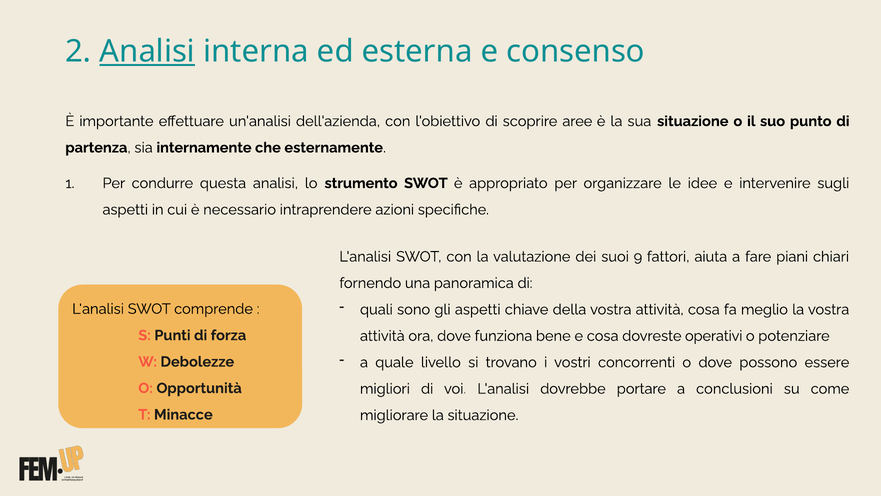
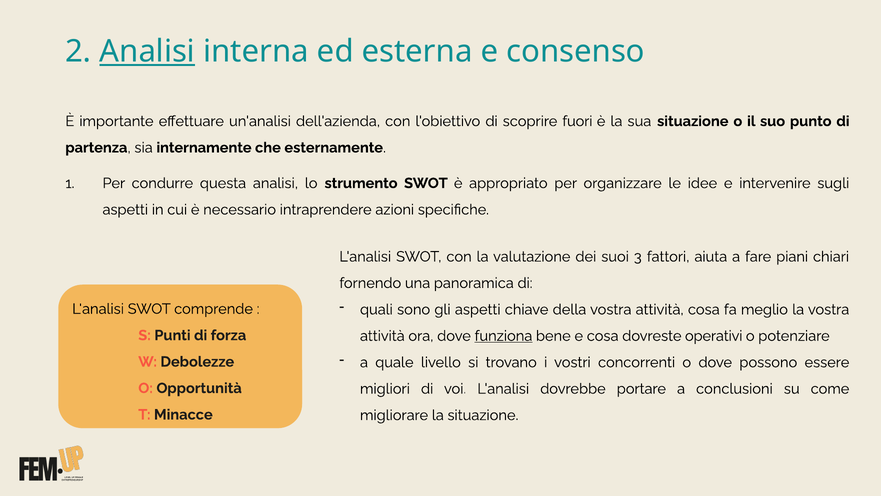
aree: aree -> fuori (577, 121)
9: 9 -> 3 (638, 256)
funziona underline: none -> present (503, 336)
